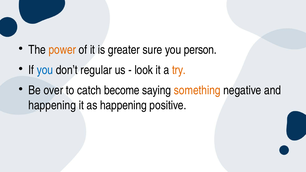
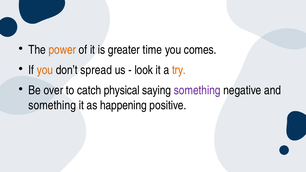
sure: sure -> time (152, 50)
person: person -> comes (200, 50)
you colour: blue -> orange (45, 70)
regular: regular -> spread (96, 70)
become: become -> physical (122, 90)
something colour: orange -> purple (197, 90)
happening: happening -> something (52, 105)
